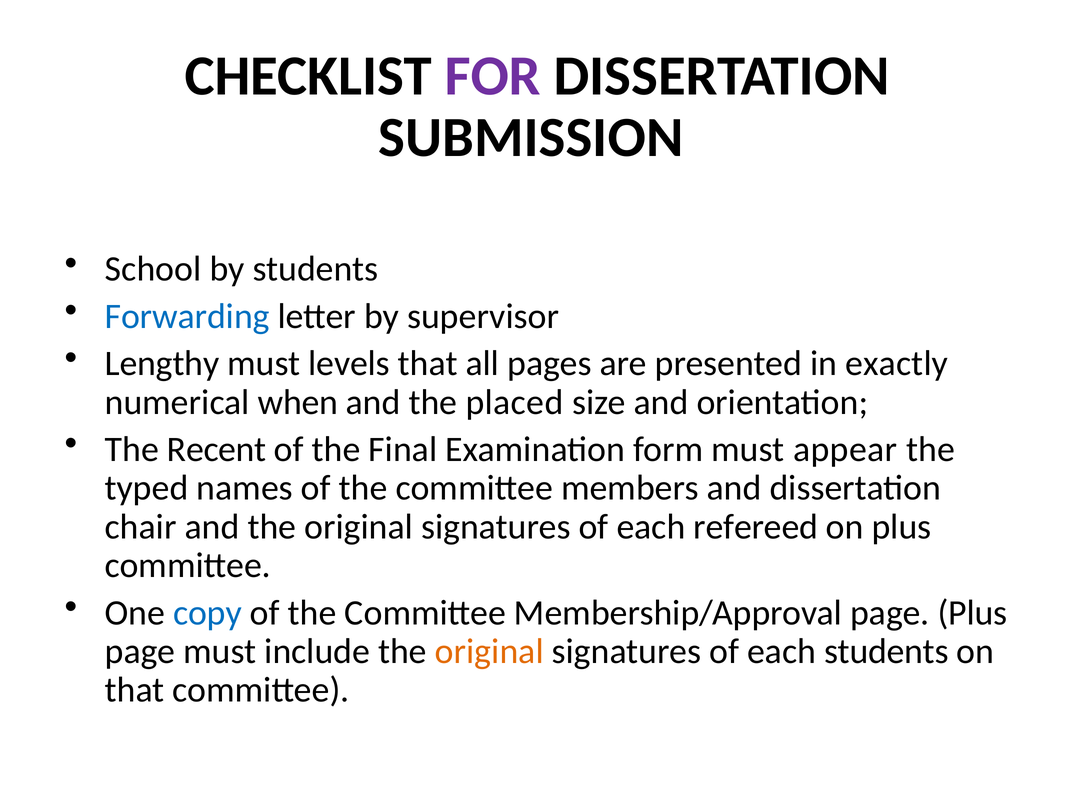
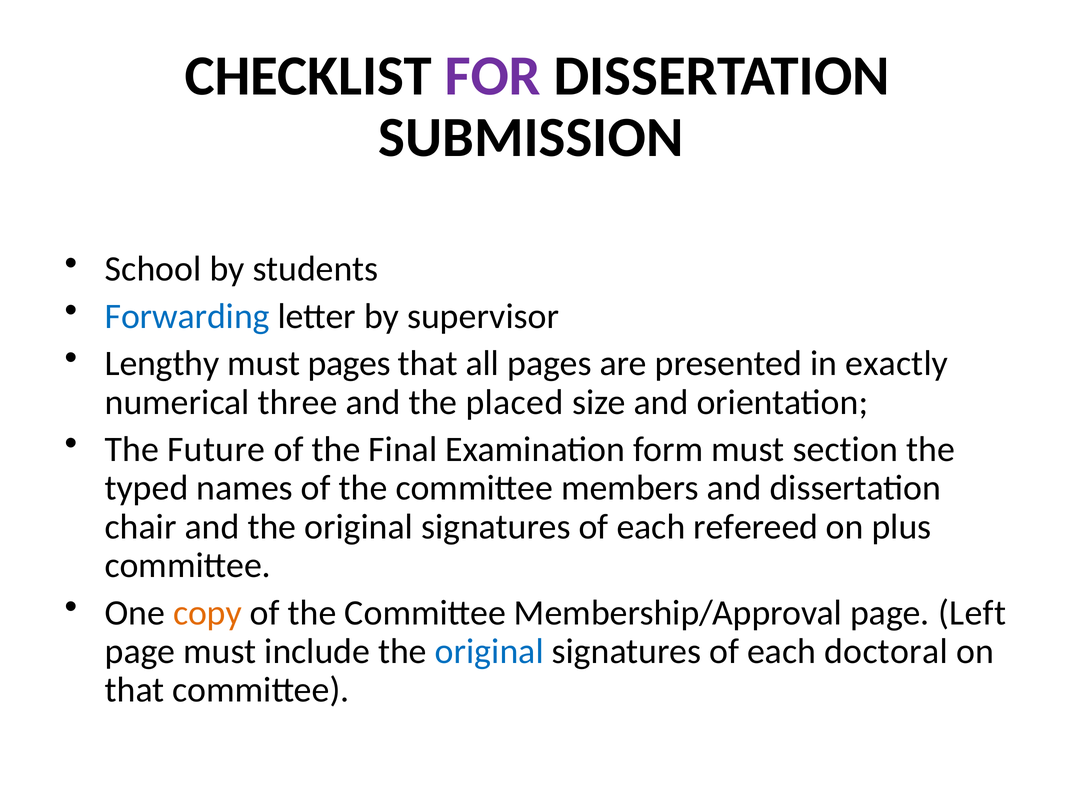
must levels: levels -> pages (349, 364)
when: when -> three (298, 402)
Recent: Recent -> Future (216, 450)
appear: appear -> section (845, 450)
copy colour: blue -> orange (208, 613)
page Plus: Plus -> Left (972, 613)
original colour: orange -> blue (489, 652)
each students: students -> doctoral (886, 652)
